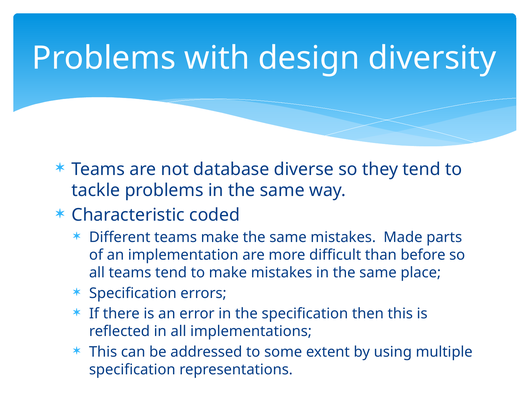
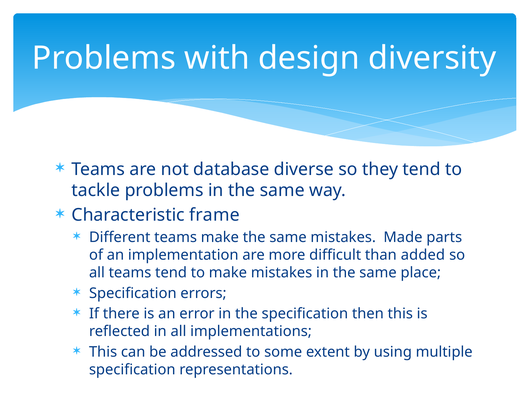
coded: coded -> frame (214, 215)
before: before -> added (423, 255)
